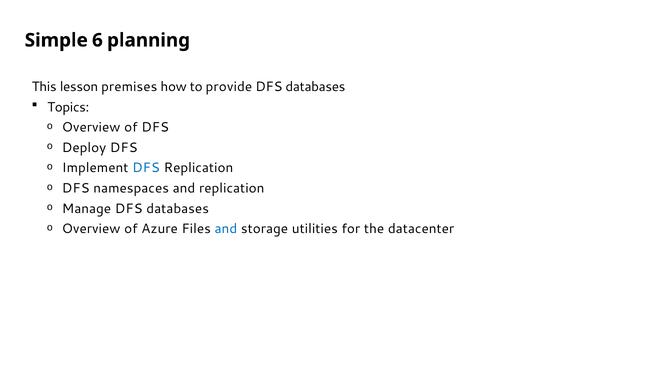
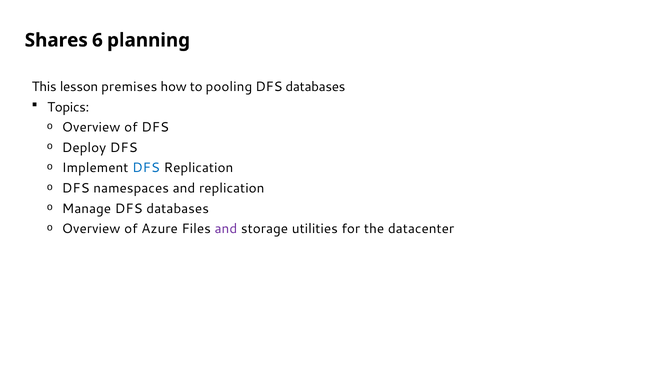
Simple: Simple -> Shares (56, 40)
provide: provide -> pooling (229, 87)
and colour: blue -> purple (226, 229)
